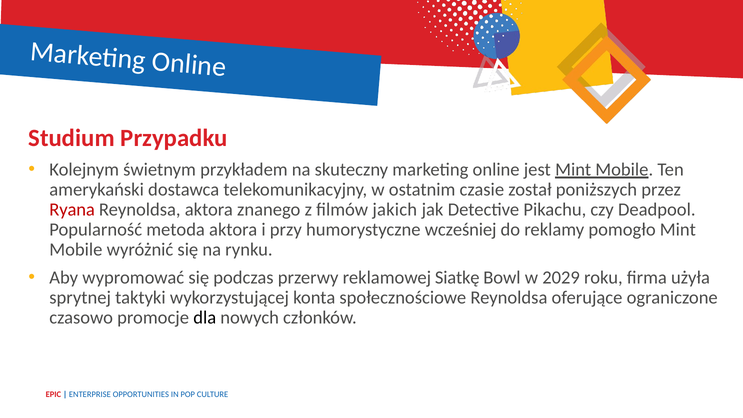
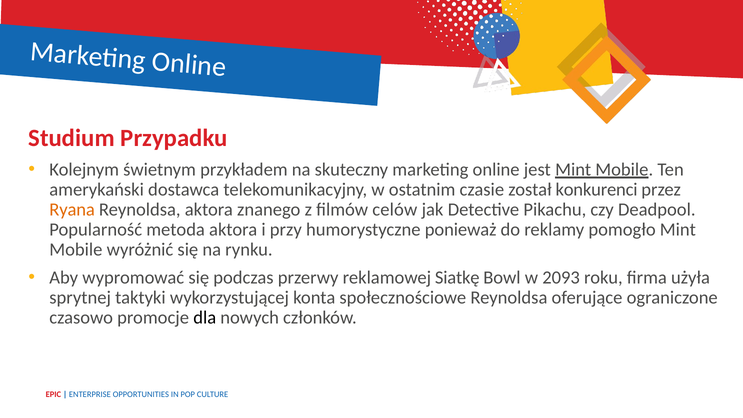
poniższych: poniższych -> konkurenci (597, 190)
Ryana colour: red -> orange (72, 210)
jakich: jakich -> celów (395, 210)
wcześniej: wcześniej -> ponieważ (461, 230)
2029: 2029 -> 2093 (561, 277)
